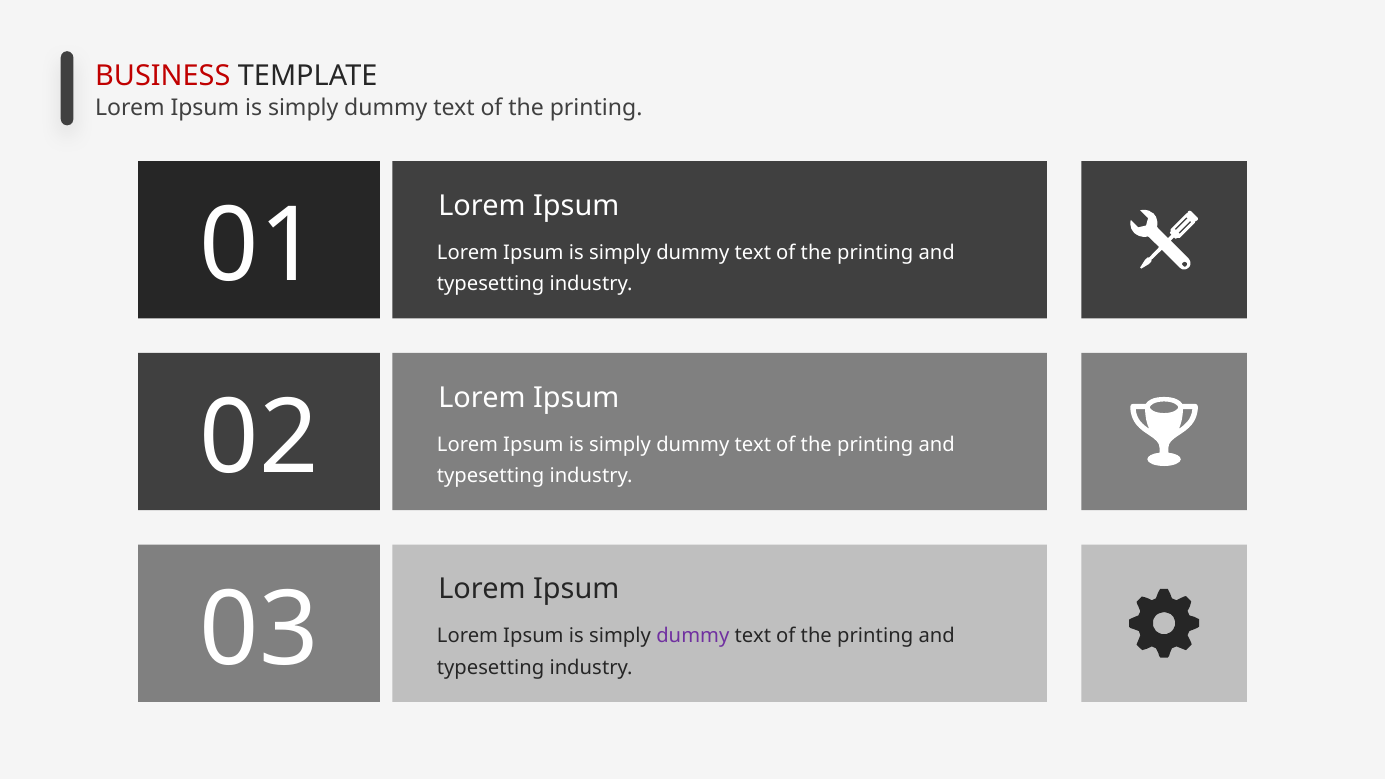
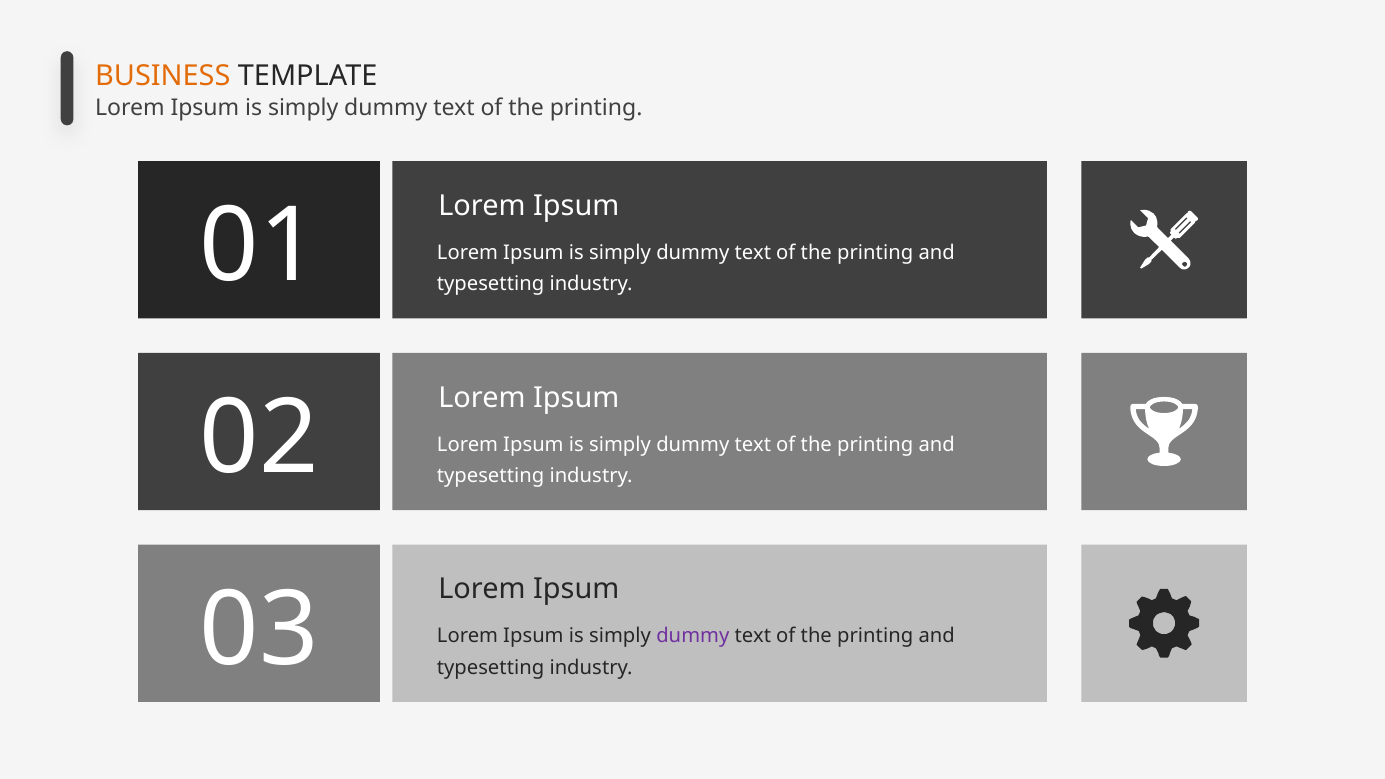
BUSINESS colour: red -> orange (163, 76)
